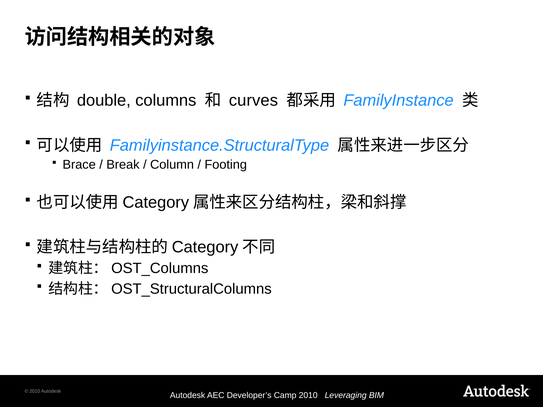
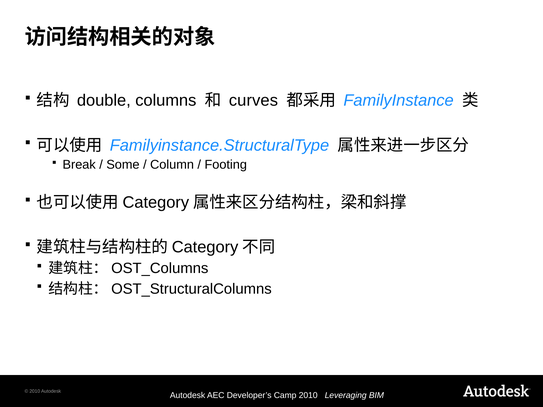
Brace: Brace -> Break (79, 165)
Break: Break -> Some (123, 165)
